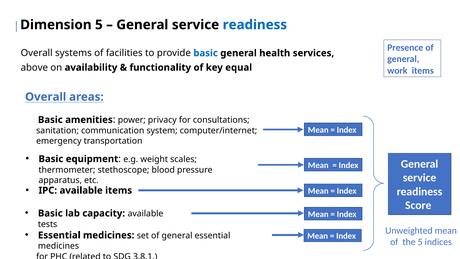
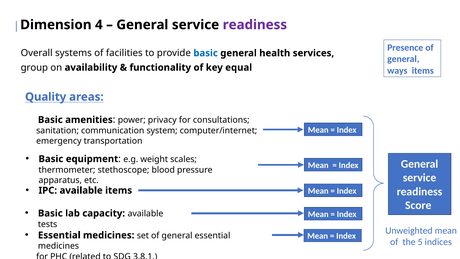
Dimension 5: 5 -> 4 (99, 25)
readiness colour: blue -> purple (255, 25)
above: above -> group (34, 67)
work: work -> ways (397, 70)
Overall: Overall -> Quality (46, 97)
